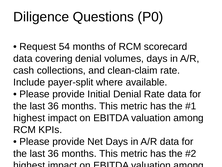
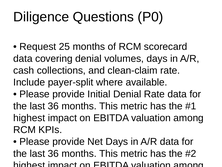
54: 54 -> 25 (64, 47)
